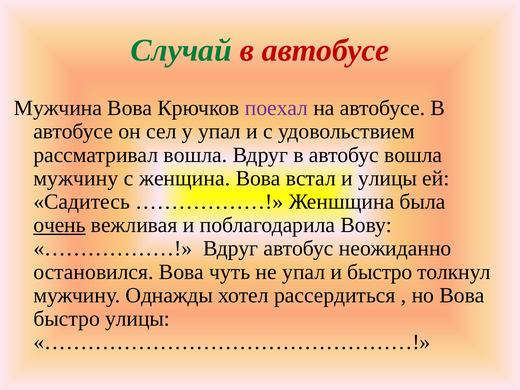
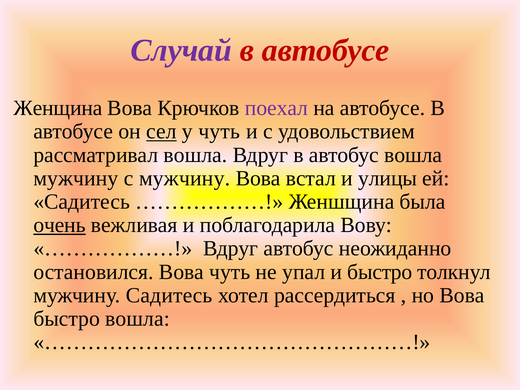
Случай colour: green -> purple (181, 50)
Мужчина: Мужчина -> Женщина (58, 108)
сел underline: none -> present (161, 132)
у упал: упал -> чуть (219, 132)
с женщина: женщина -> мужчину (185, 178)
мужчину Однажды: Однажды -> Садитесь (169, 295)
быстро улицы: улицы -> вошла (137, 319)
